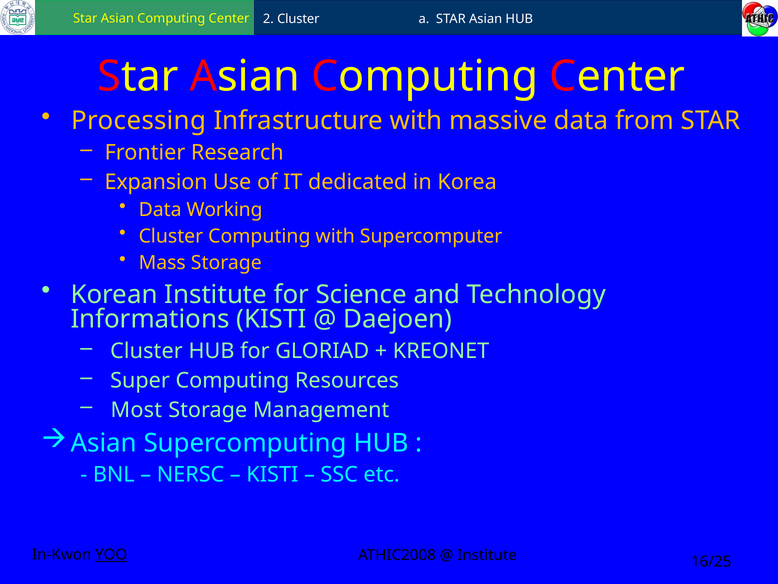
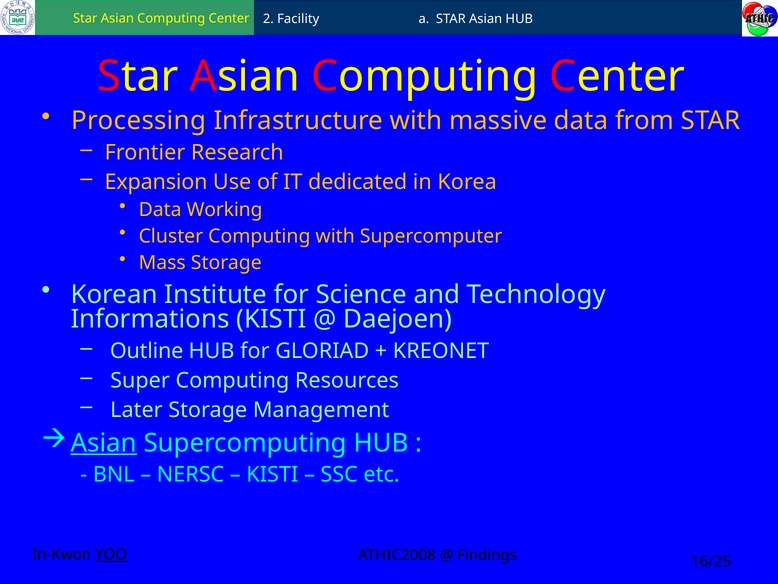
2 Cluster: Cluster -> Facility (298, 19)
Cluster: Cluster -> Outline (147, 351)
Most: Most -> Later (136, 410)
Asian underline: none -> present (104, 443)
Institute: Institute -> Findings (487, 555)
